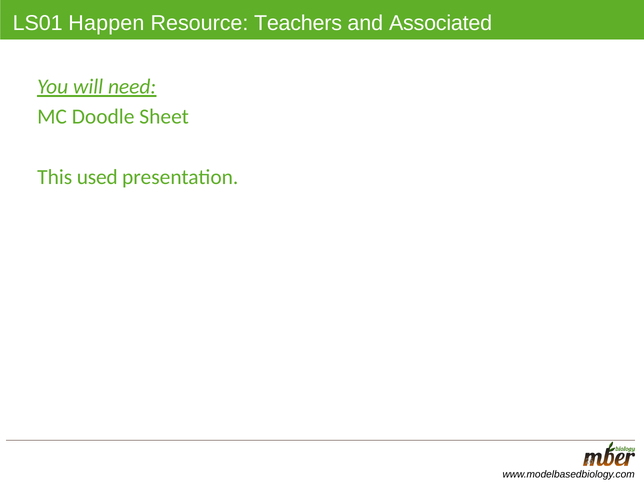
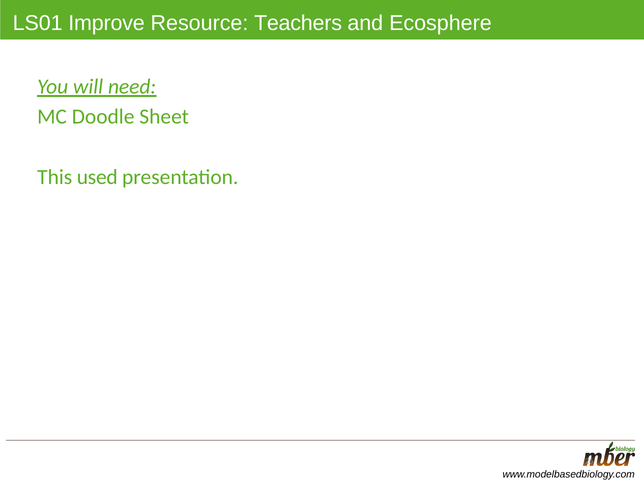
Happen: Happen -> Improve (107, 23)
Associated: Associated -> Ecosphere (440, 23)
